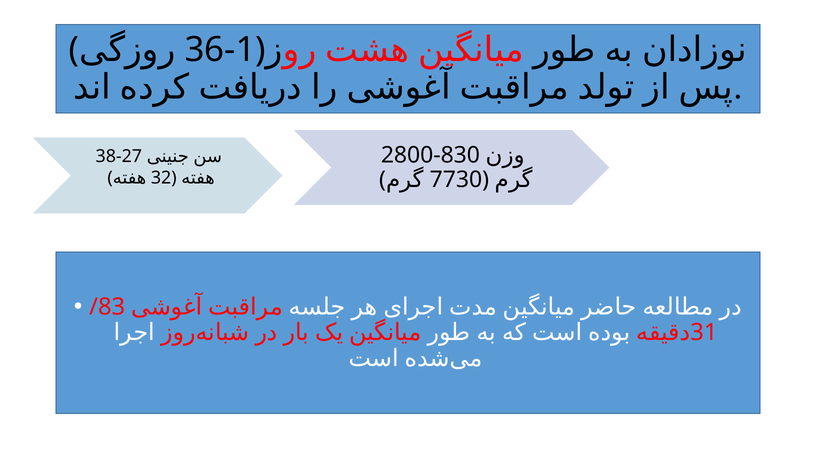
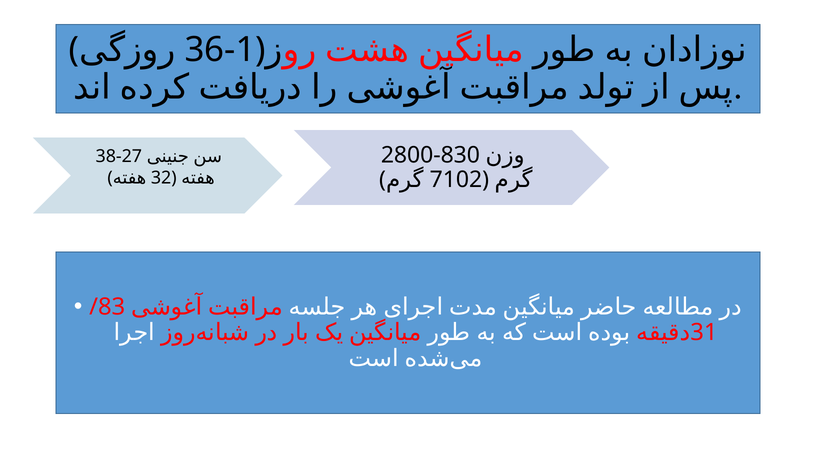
7730: 7730 -> 7102 (456, 180)
